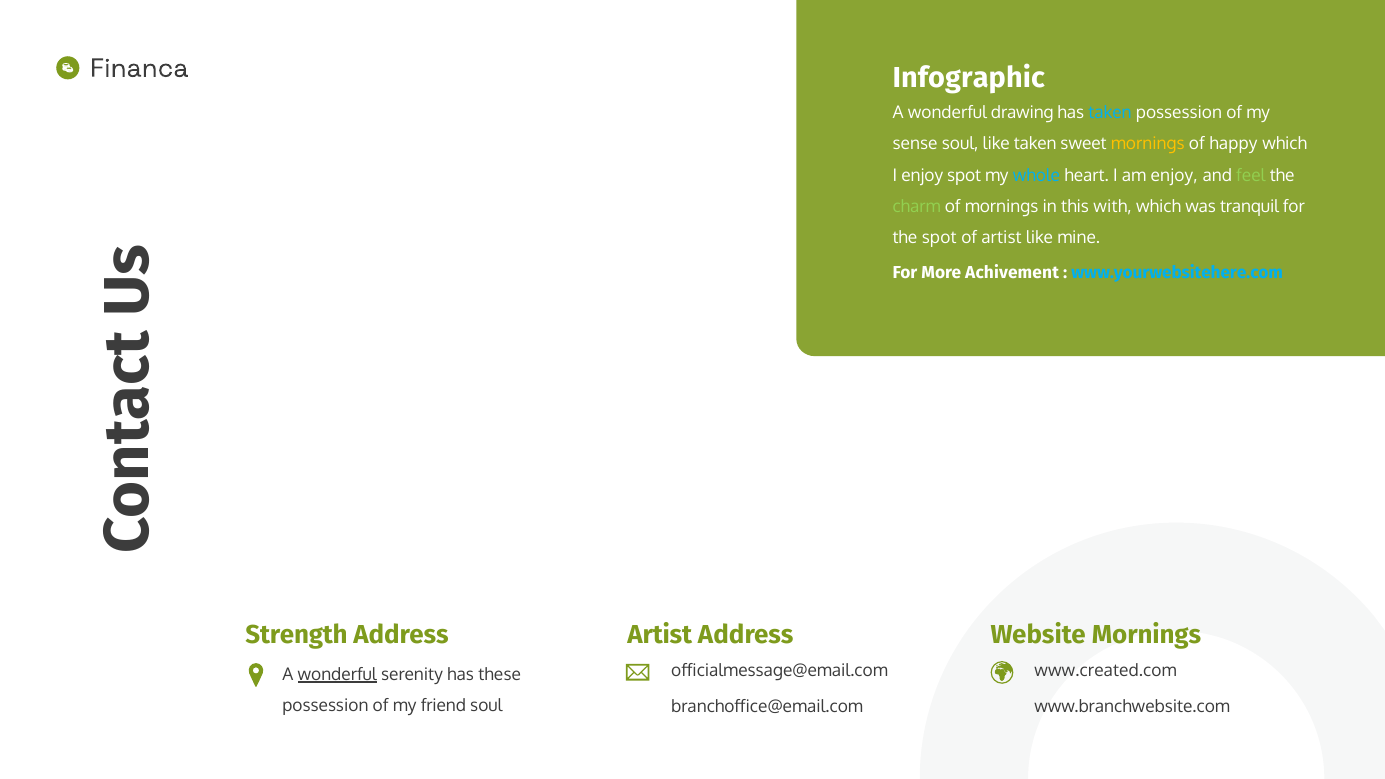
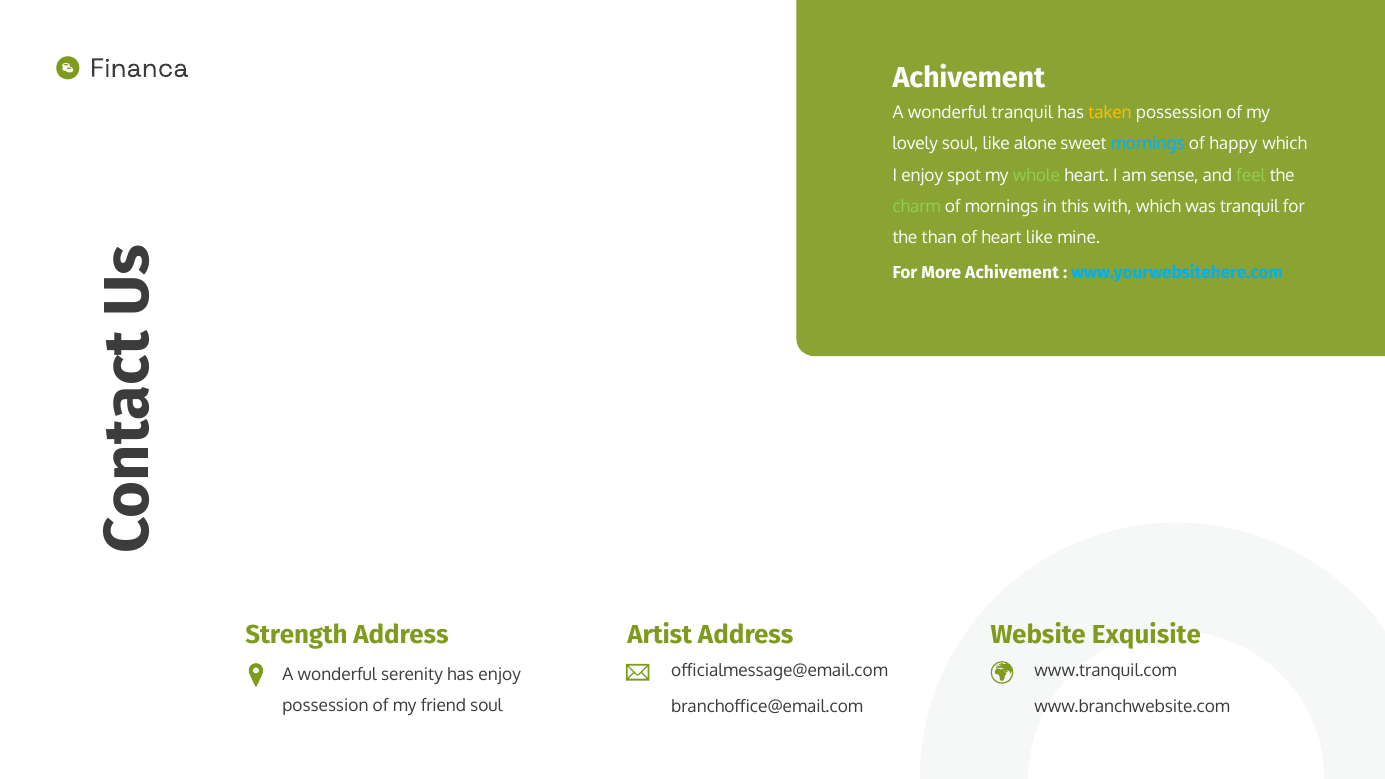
Infographic: Infographic -> Achivement (969, 78)
wonderful drawing: drawing -> tranquil (1022, 113)
taken colour: light blue -> yellow (1110, 113)
sense: sense -> lovely (915, 144)
like taken: taken -> alone (1035, 144)
mornings colour: yellow -> light blue (1148, 144)
whole colour: light blue -> light green (1036, 175)
am enjoy: enjoy -> sense (1174, 175)
the spot: spot -> than (939, 238)
of artist: artist -> heart (1002, 238)
Website Mornings: Mornings -> Exquisite (1147, 635)
www.created.com: www.created.com -> www.tranquil.com (1106, 670)
wonderful underline: present -> none (337, 675)
has these: these -> enjoy (500, 675)
